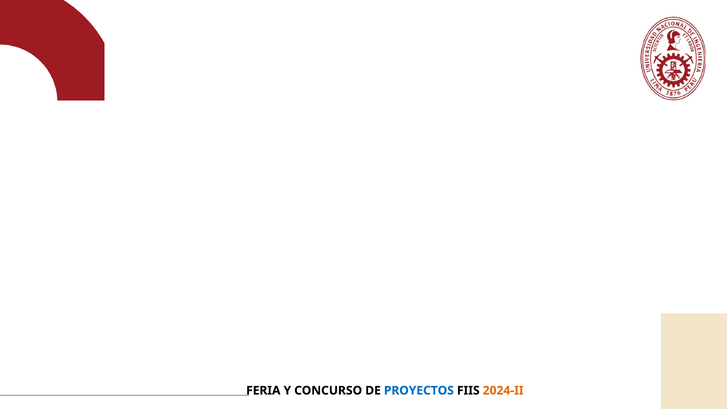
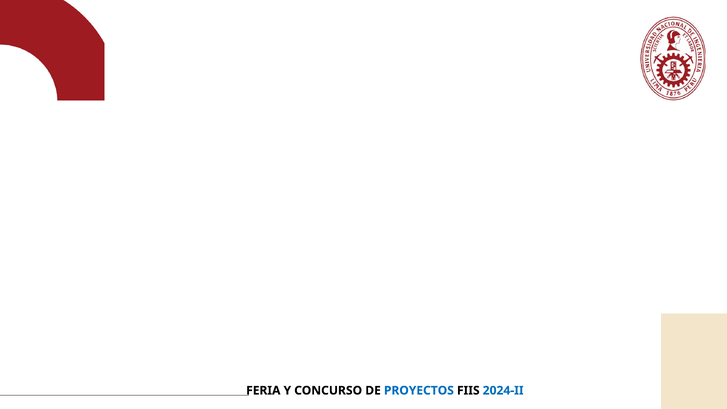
2024-II colour: orange -> blue (503, 390)
